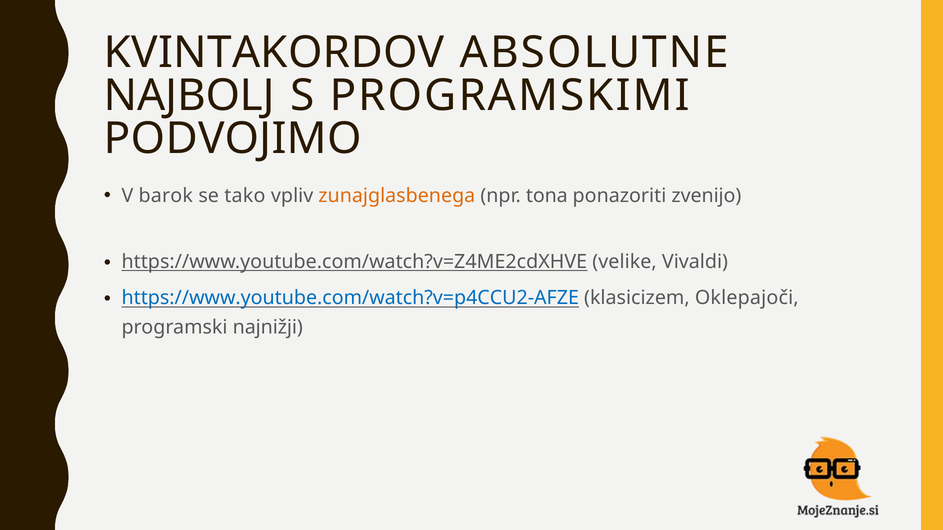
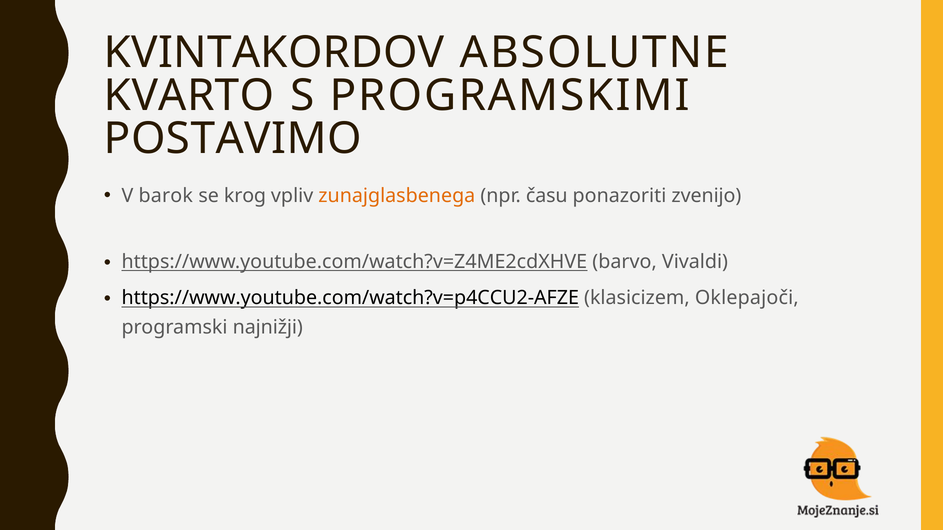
NAJBOLJ: NAJBOLJ -> KVARTO (189, 96)
PODVOJIMO: PODVOJIMO -> POSTAVIMO (233, 139)
tako: tako -> krog (245, 196)
tona: tona -> času (547, 196)
velike: velike -> barvo (625, 262)
https://www.youtube.com/watch?v=p4CCU2-AFZE colour: blue -> black (350, 298)
